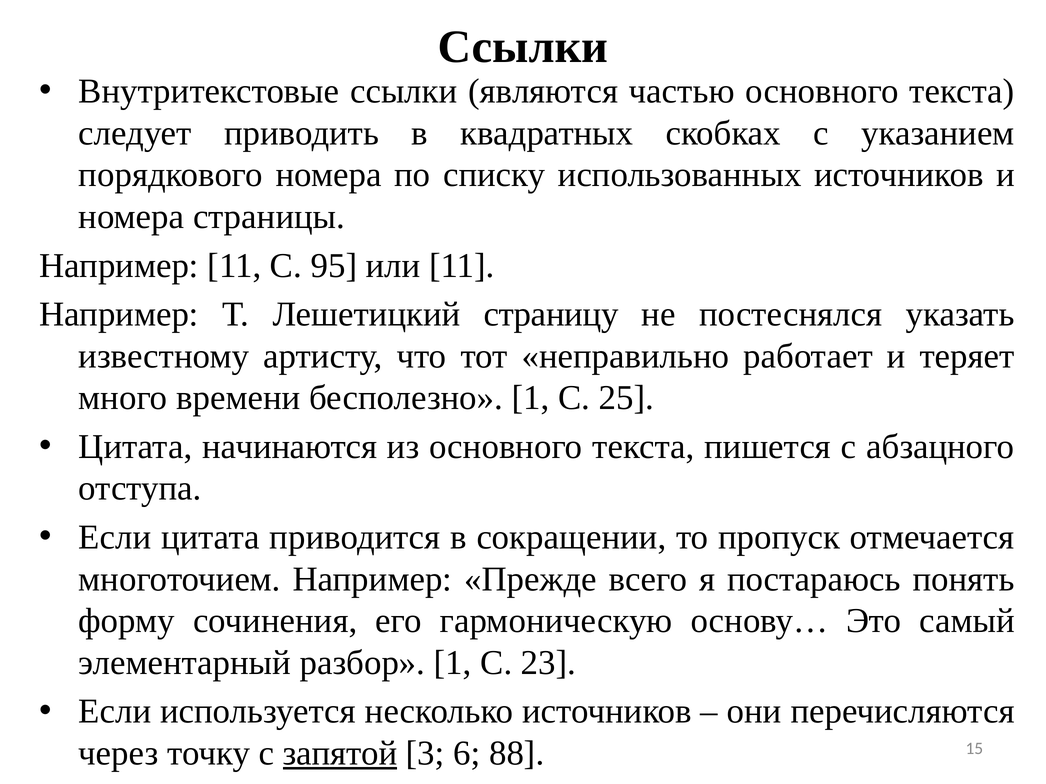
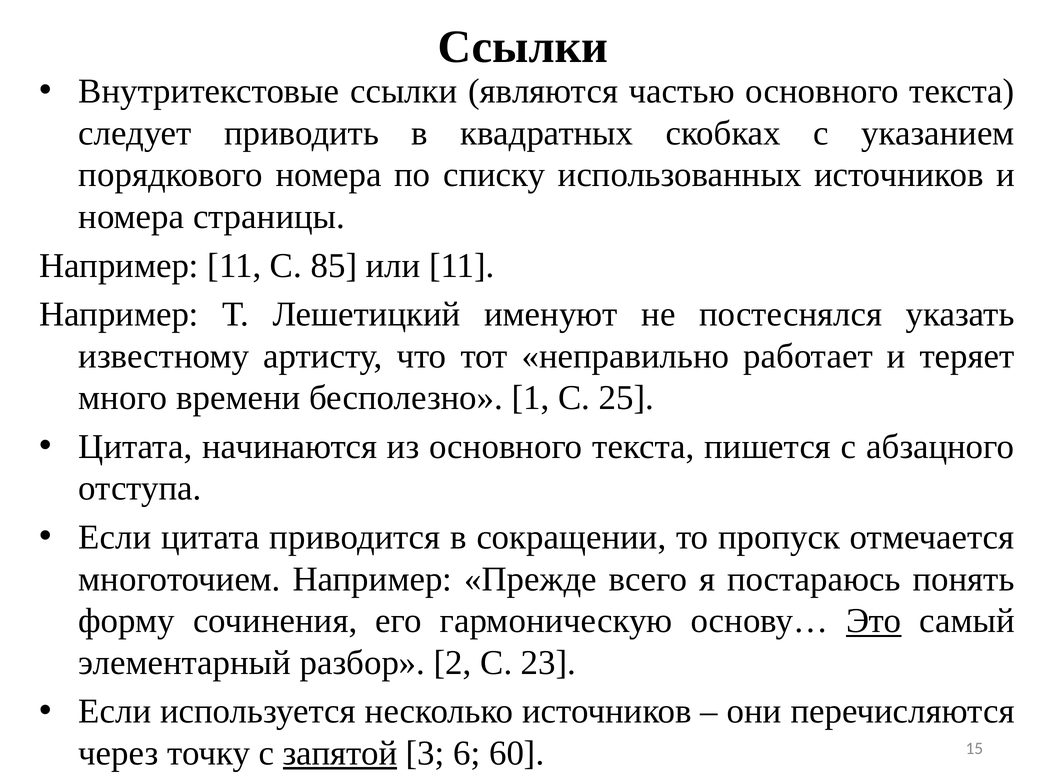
95: 95 -> 85 (334, 266)
страницу: страницу -> именуют (551, 314)
Это underline: none -> present (874, 621)
разбор 1: 1 -> 2 (453, 663)
88: 88 -> 60 (517, 754)
